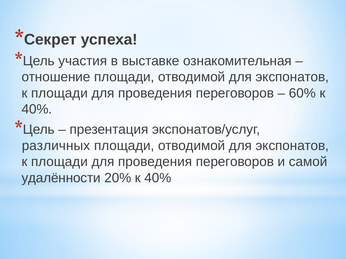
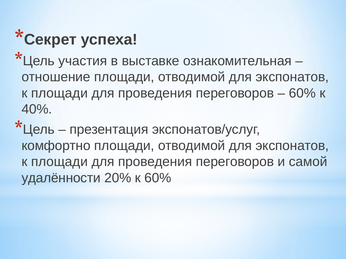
различных: различных -> комфортно (56, 146)
20% к 40%: 40% -> 60% (158, 178)
